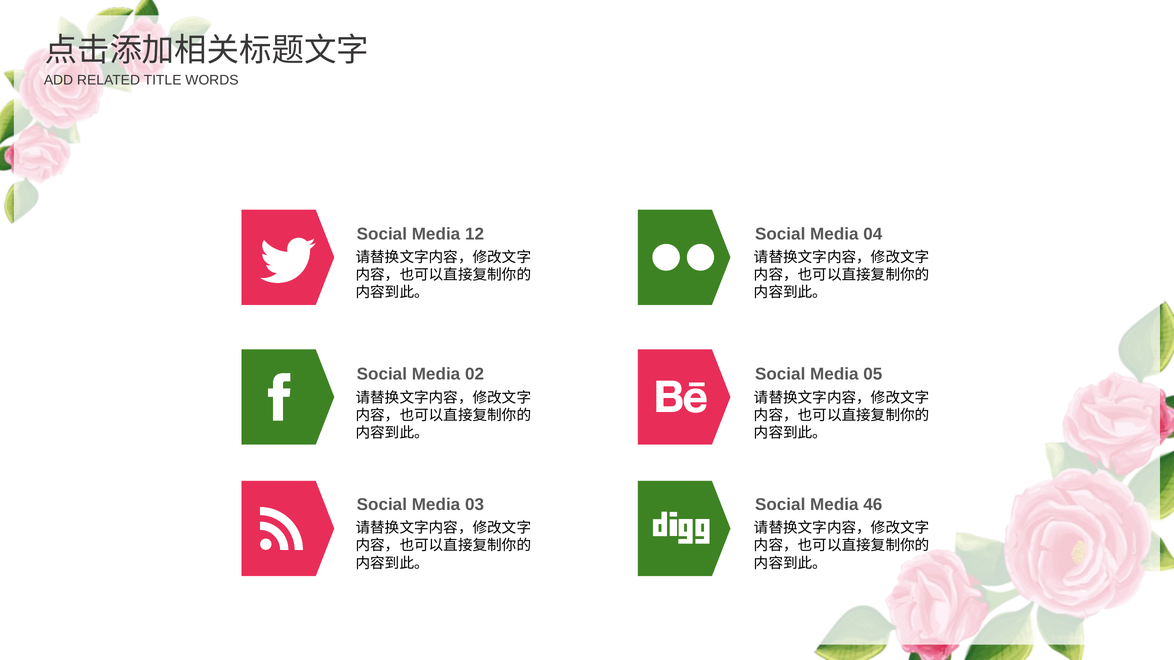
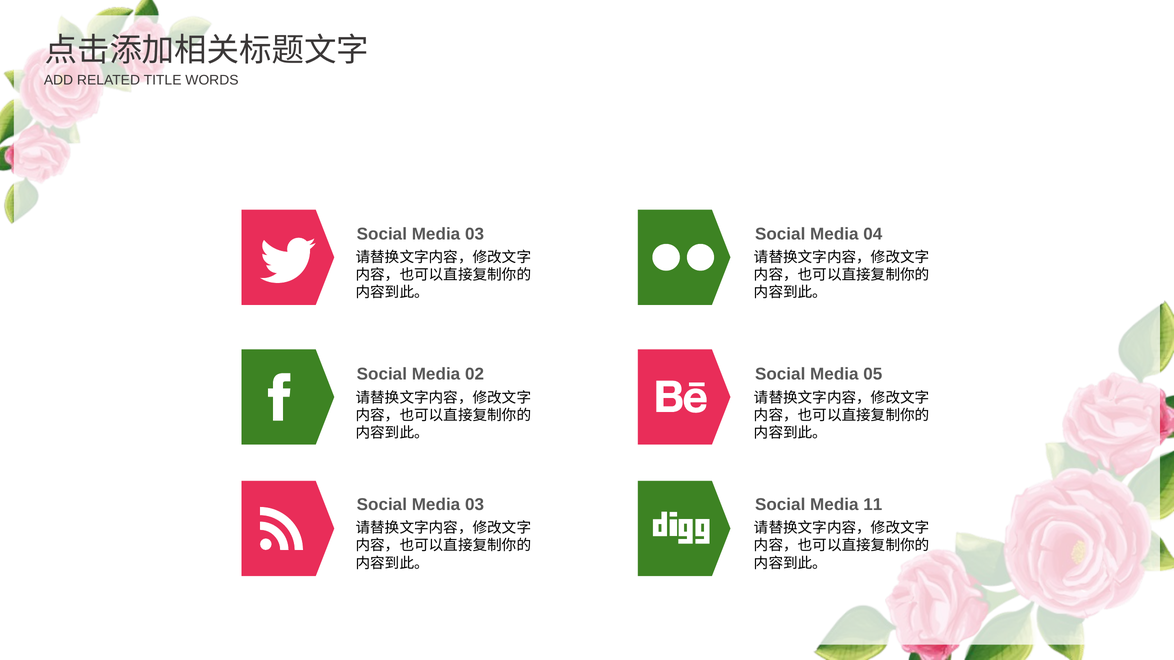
12: 12 -> 03 (475, 234)
46: 46 -> 11 (873, 505)
